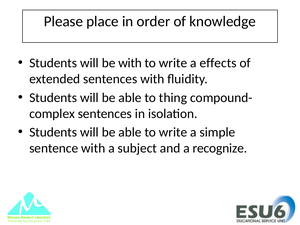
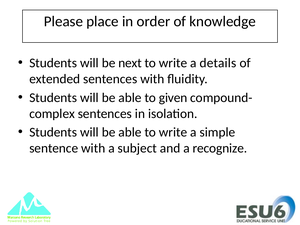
be with: with -> next (130, 63)
effects: effects -> details (218, 63)
thing: thing -> given (173, 98)
